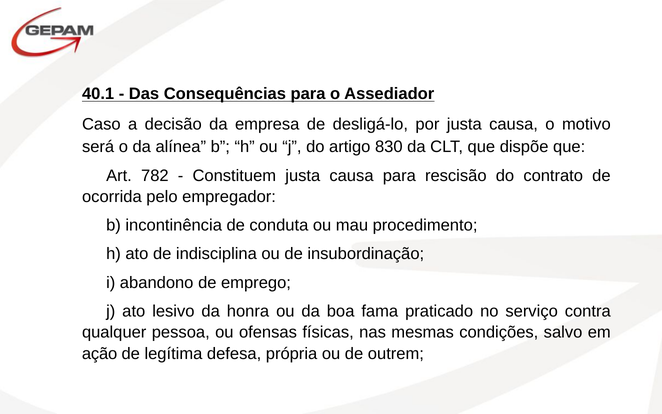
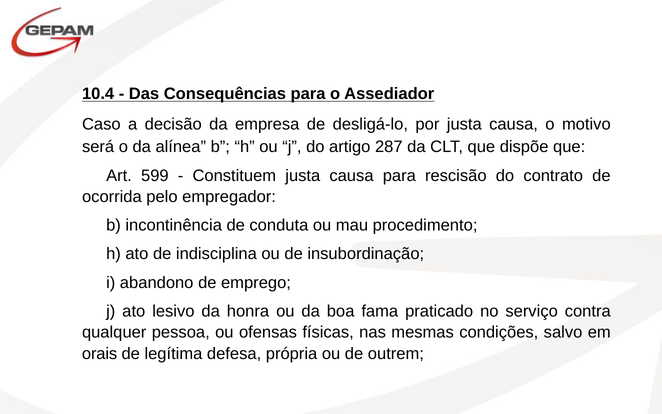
40.1: 40.1 -> 10.4 (98, 94)
830: 830 -> 287 (389, 147)
782: 782 -> 599 (155, 175)
ação: ação -> orais (100, 354)
